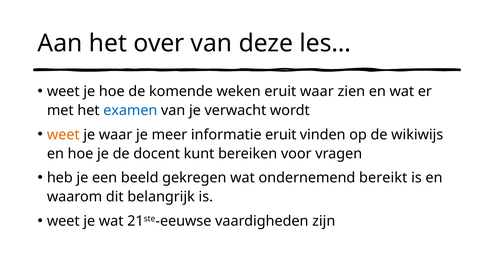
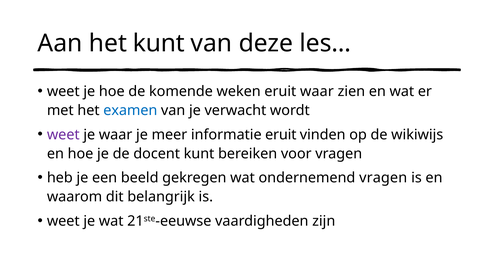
het over: over -> kunt (159, 43)
weet colour: orange -> purple (63, 135)
ondernemend bereikt: bereikt -> vragen (383, 178)
